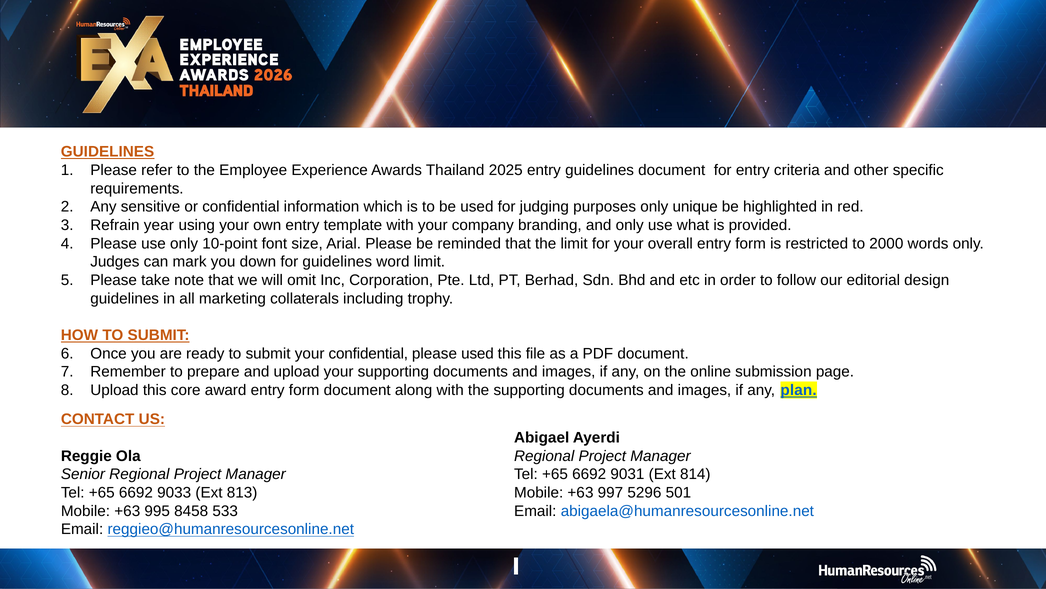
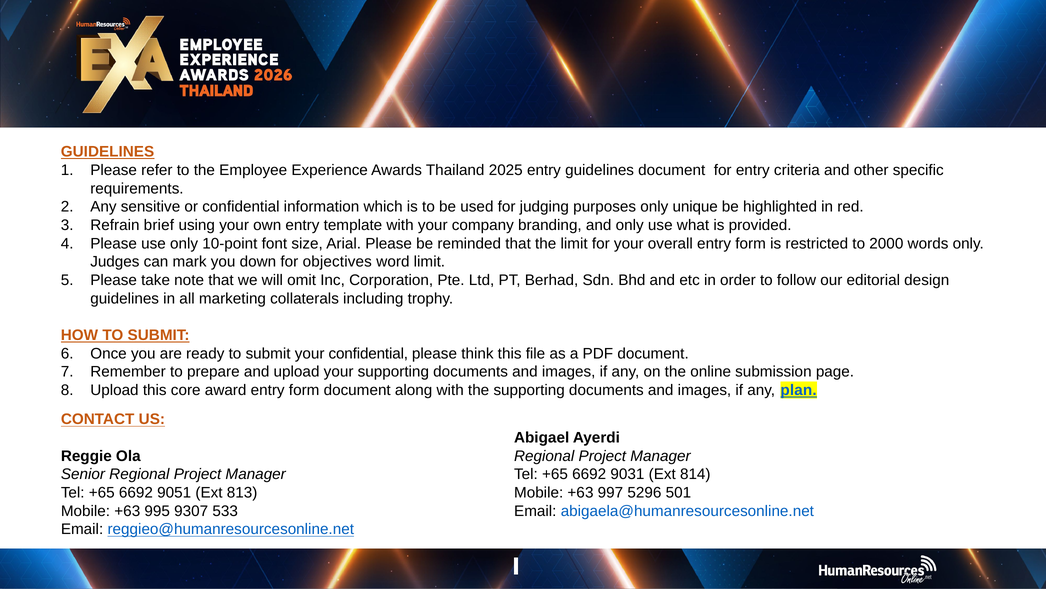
year: year -> brief (159, 225)
for guidelines: guidelines -> objectives (337, 262)
please used: used -> think (477, 353)
9033: 9033 -> 9051 (174, 492)
8458: 8458 -> 9307 (191, 511)
